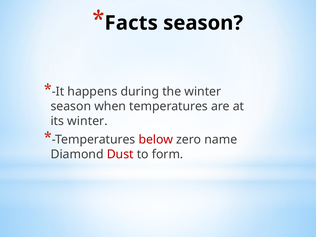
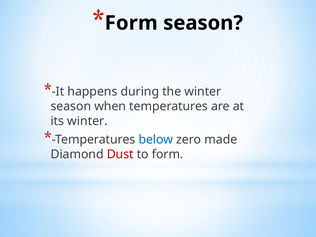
Facts: Facts -> Form (131, 23)
below colour: red -> blue (156, 139)
name: name -> made (221, 139)
